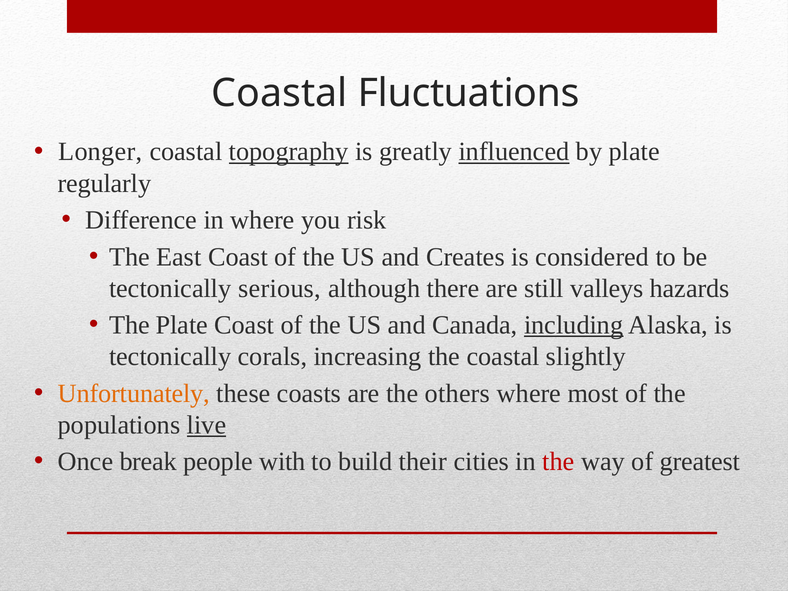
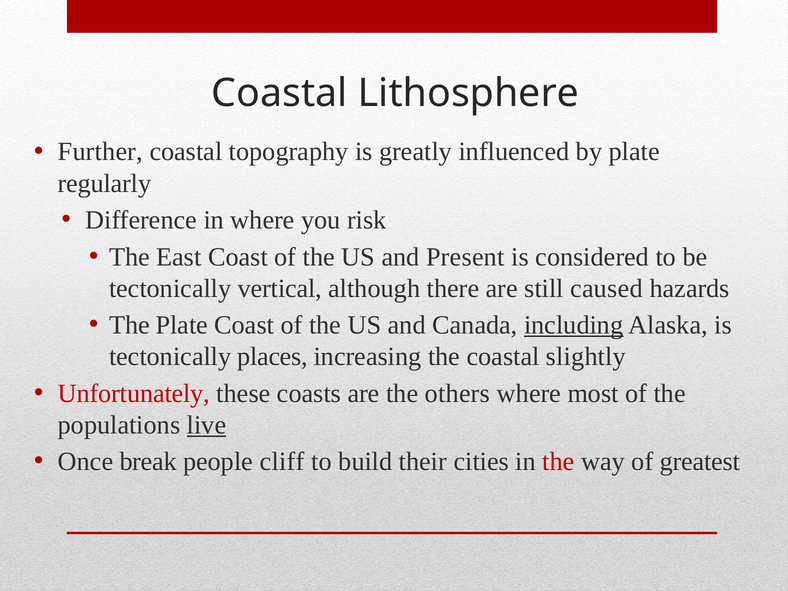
Fluctuations: Fluctuations -> Lithosphere (469, 93)
Longer: Longer -> Further (100, 152)
topography underline: present -> none (289, 152)
influenced underline: present -> none (514, 152)
Creates: Creates -> Present (465, 257)
serious: serious -> vertical (280, 288)
valleys: valleys -> caused (607, 288)
corals: corals -> places (273, 357)
Unfortunately colour: orange -> red (134, 393)
with: with -> cliff (282, 462)
